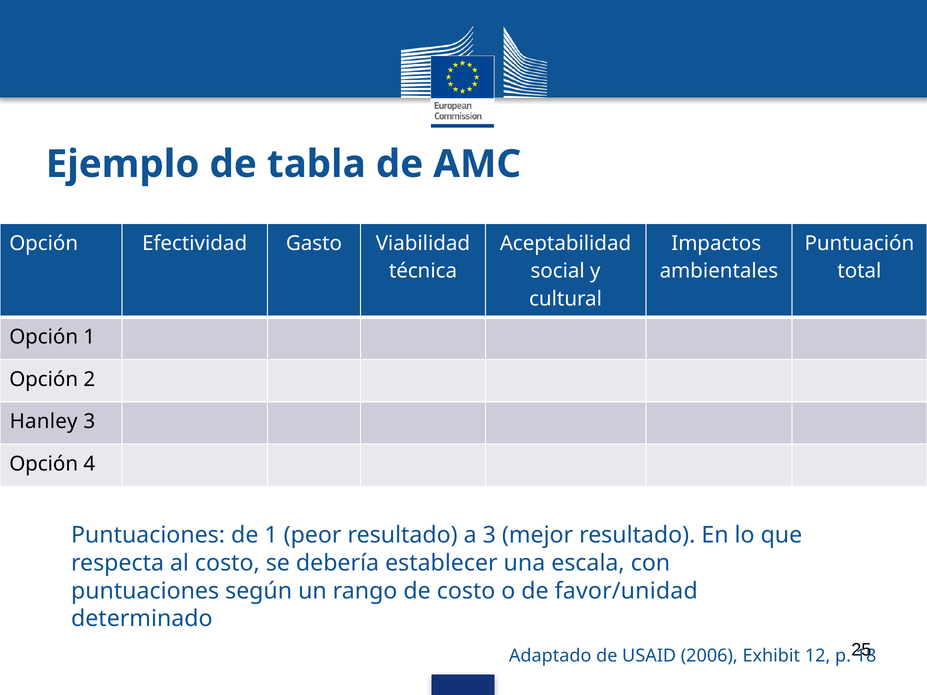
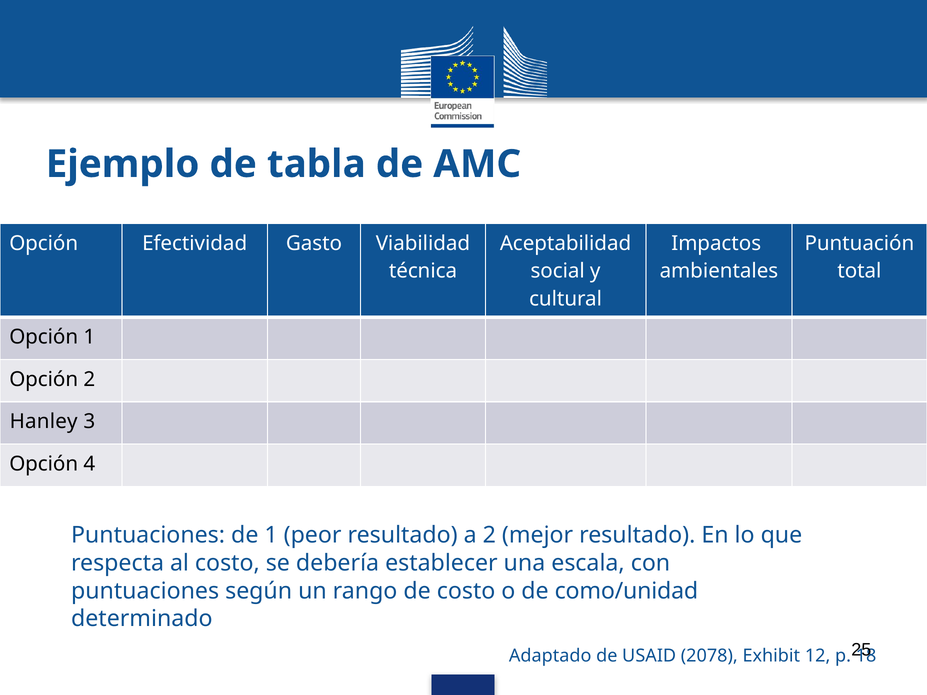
a 3: 3 -> 2 (489, 536)
favor/unidad: favor/unidad -> como/unidad (626, 591)
2006: 2006 -> 2078 (709, 656)
